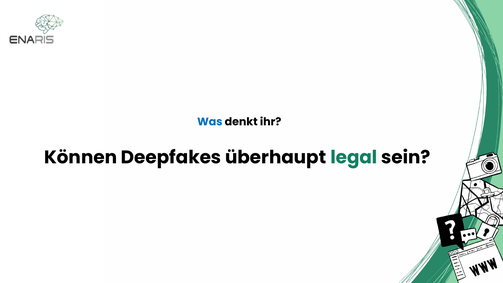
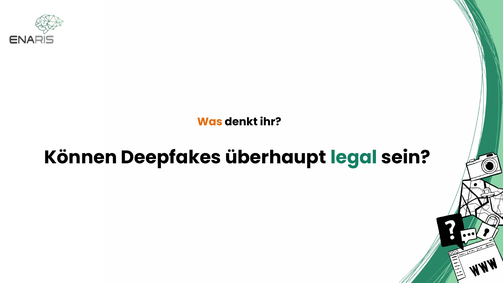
Was colour: blue -> orange (210, 122)
